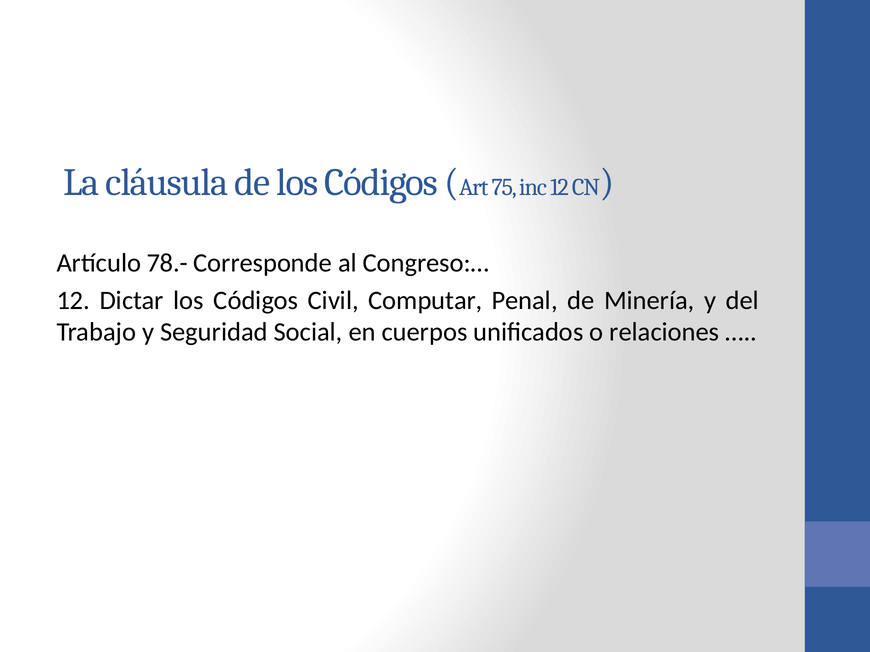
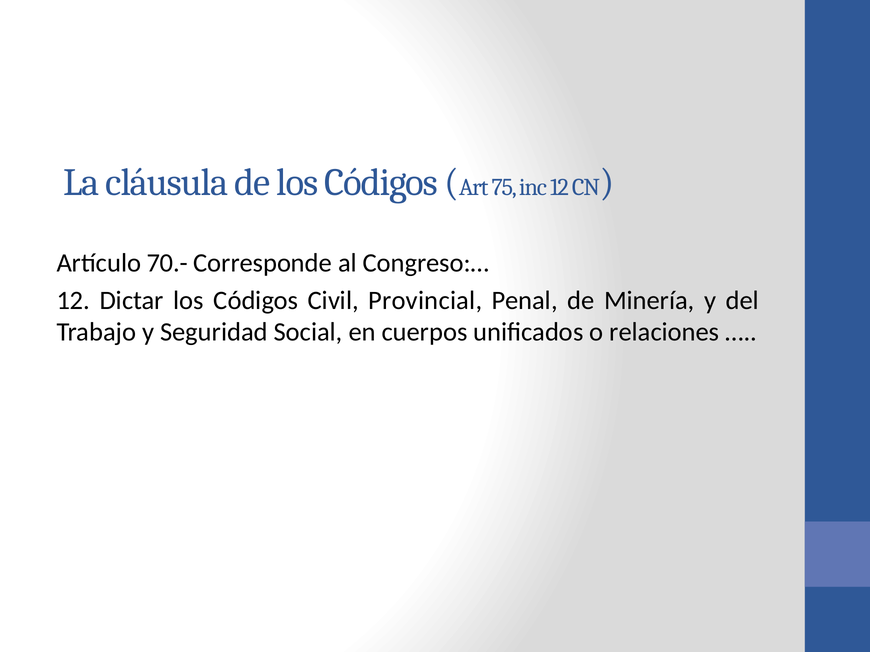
78.-: 78.- -> 70.- (167, 263)
Computar: Computar -> Provincial (425, 301)
